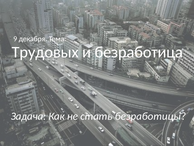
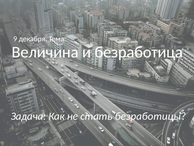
Трудовых: Трудовых -> Величина (45, 52)
